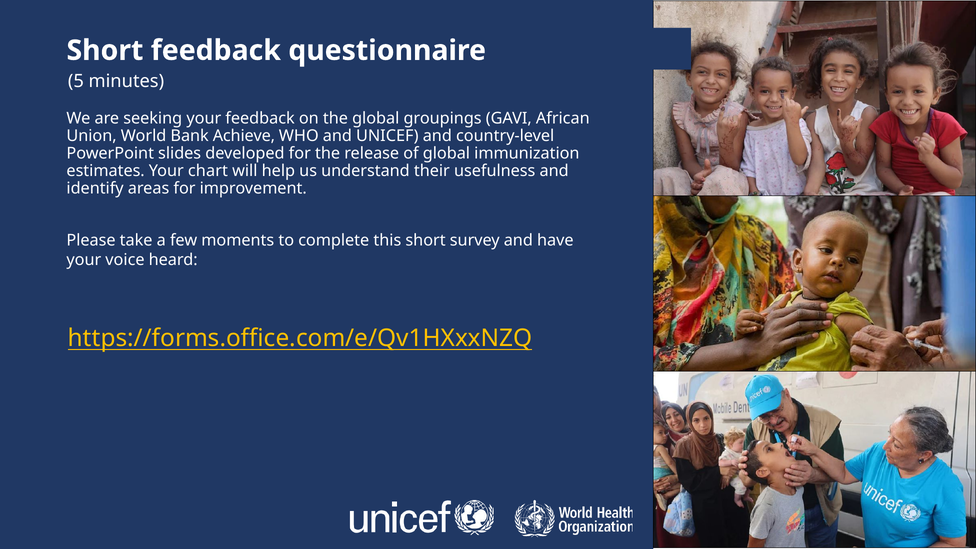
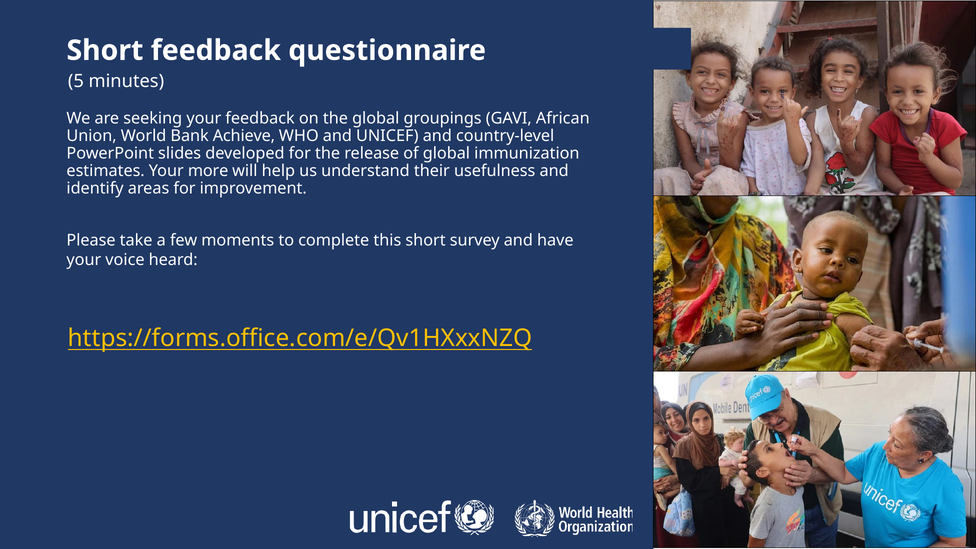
chart: chart -> more (208, 171)
